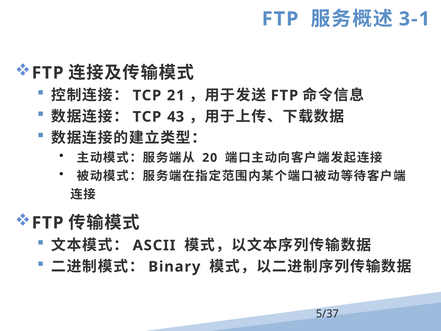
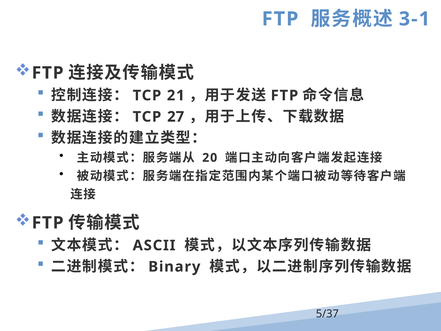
43: 43 -> 27 (176, 117)
